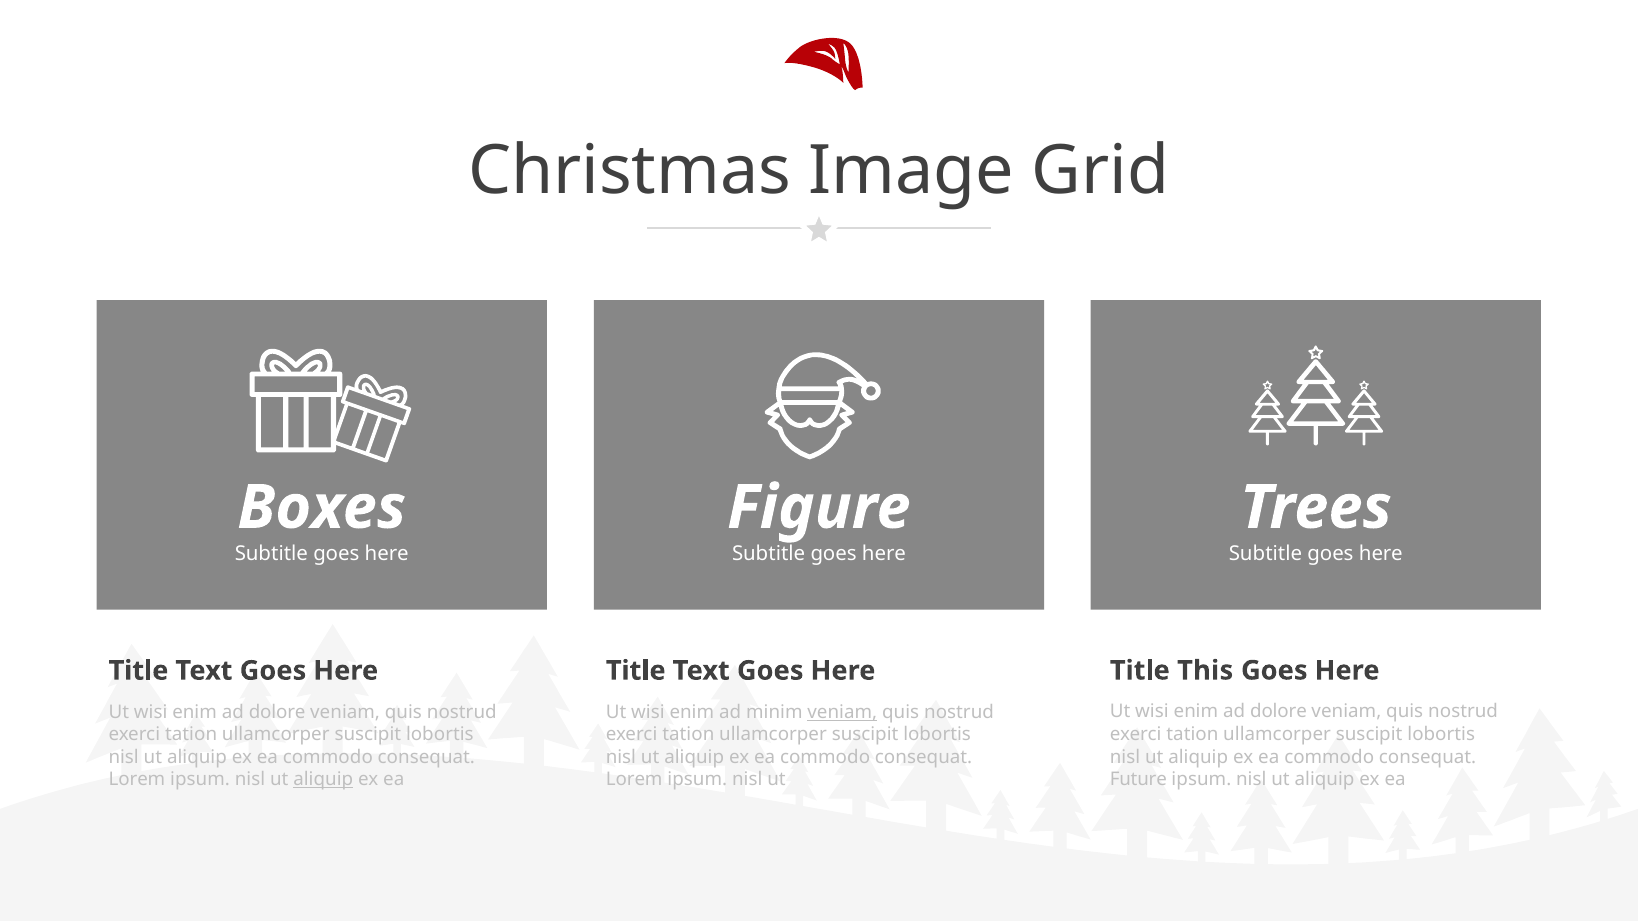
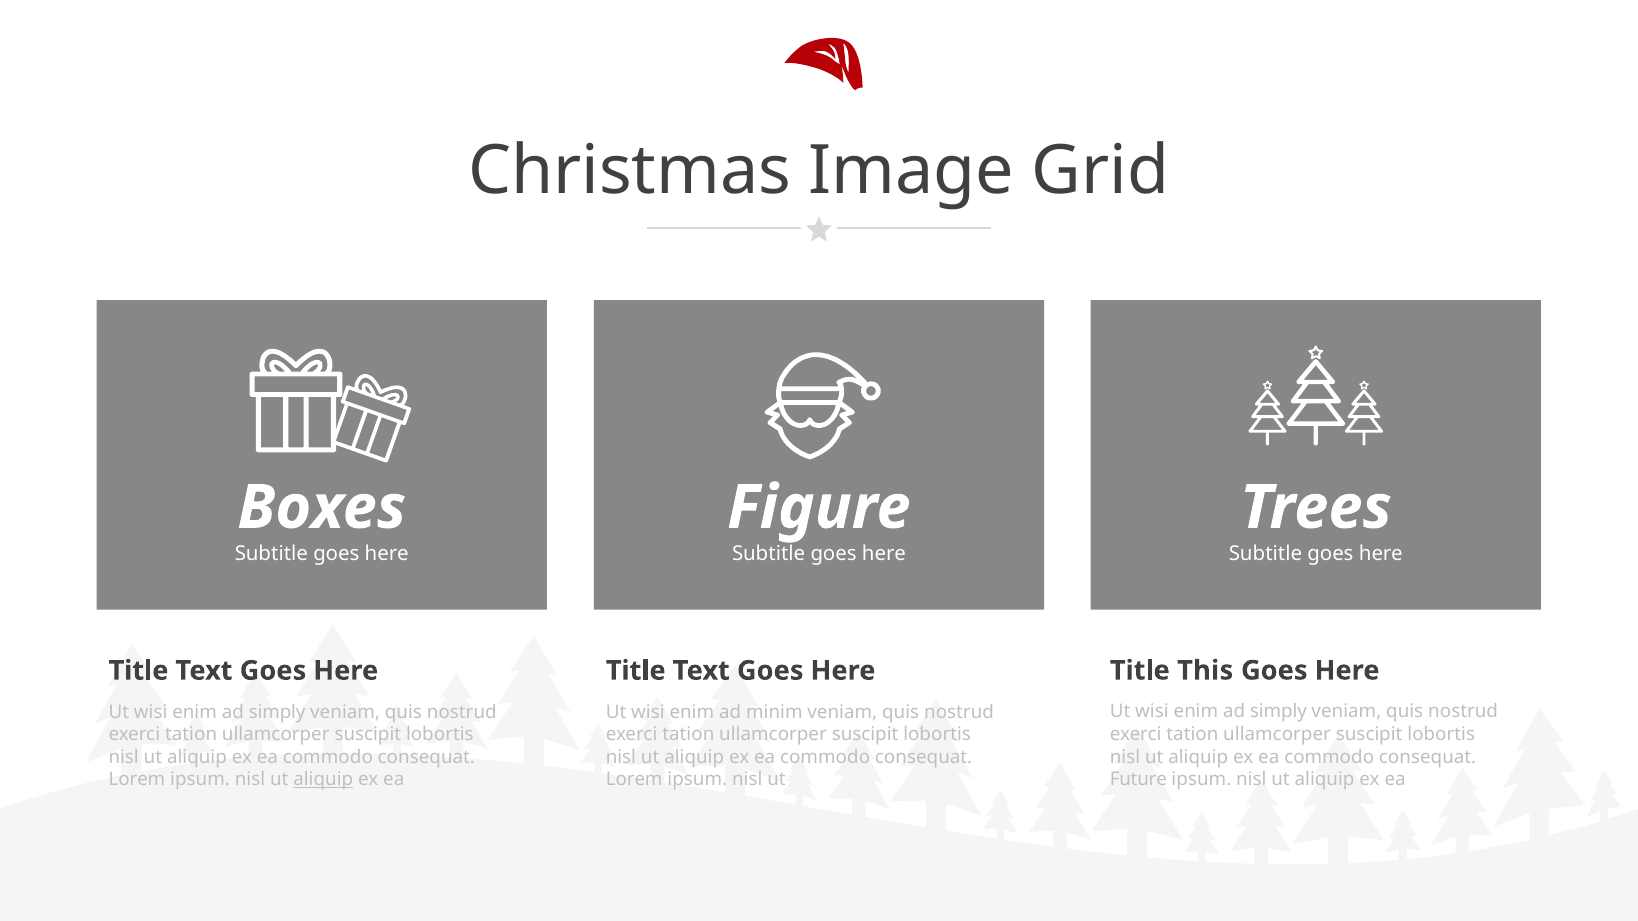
dolore: dolore -> simply (1278, 712)
dolore: dolore -> simply (277, 712)
veniam underline: present -> none (842, 712)
